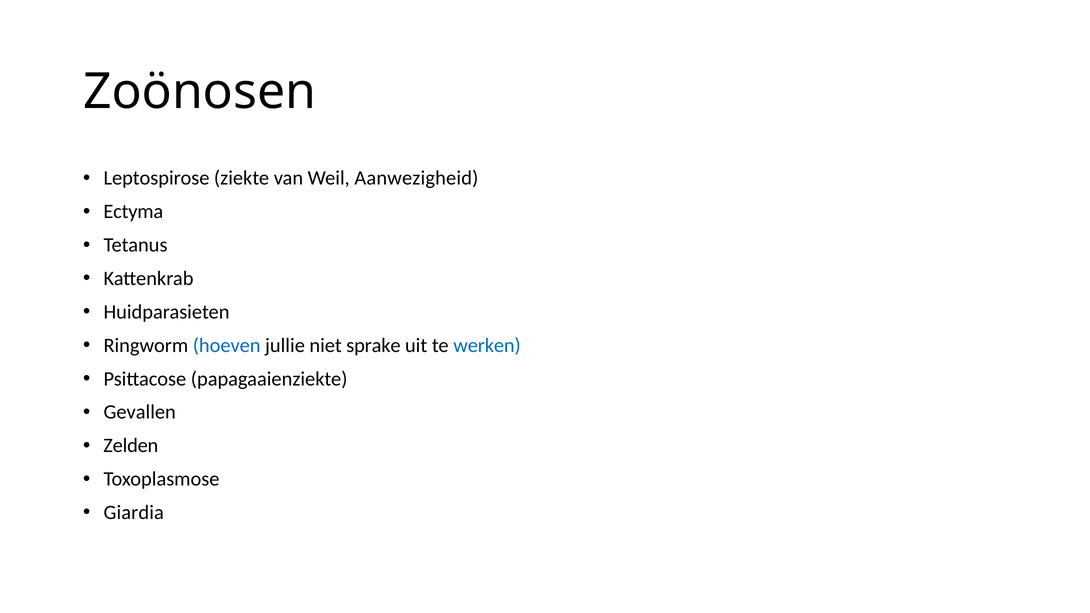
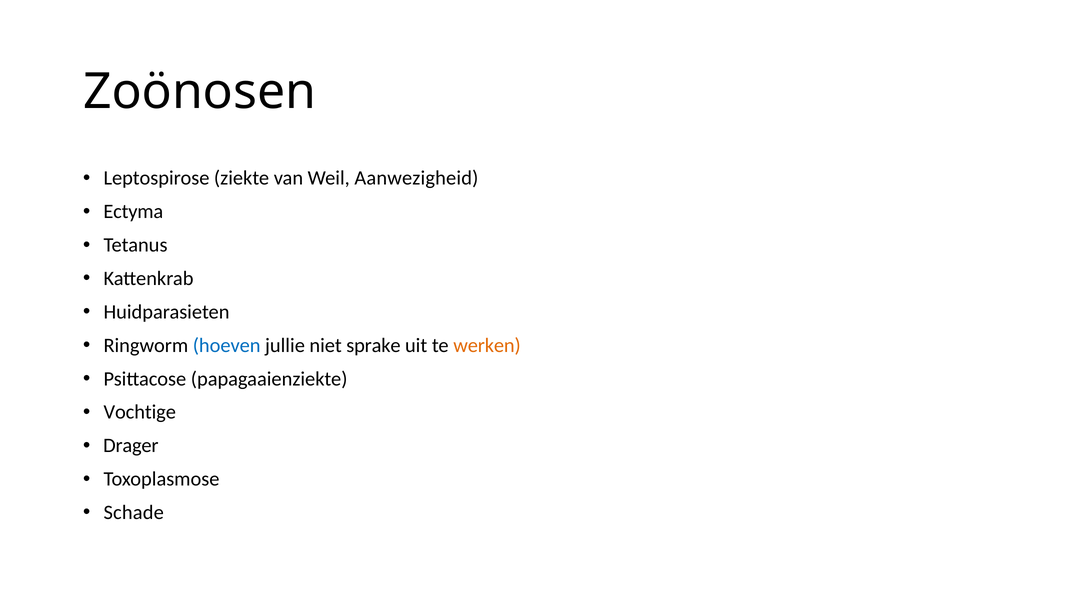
werken colour: blue -> orange (487, 345)
Gevallen: Gevallen -> Vochtige (140, 412)
Zelden: Zelden -> Drager (131, 446)
Giardia: Giardia -> Schade (134, 513)
